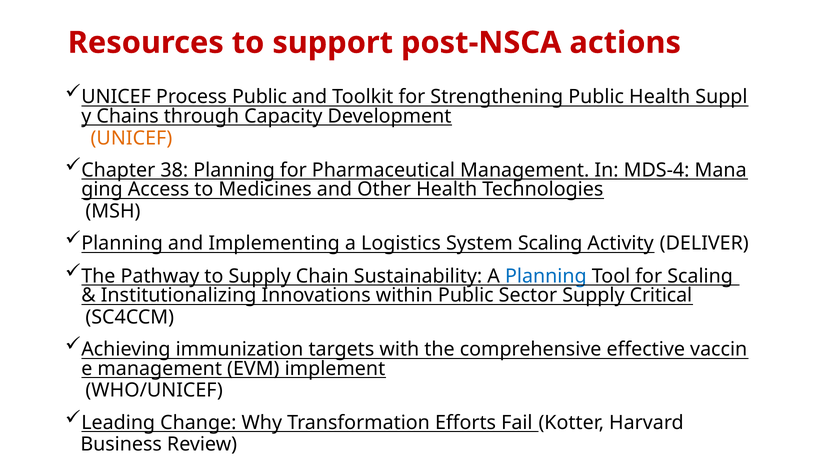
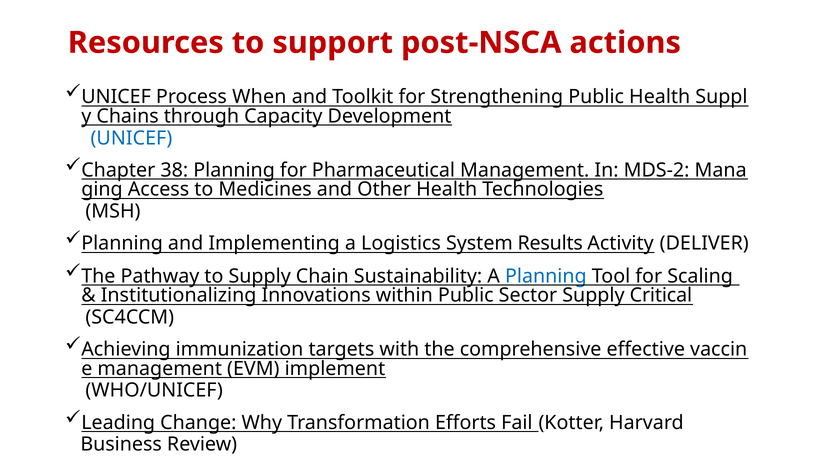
Process Public: Public -> When (259, 97)
UNICEF colour: orange -> blue (131, 138)
MDS-4: MDS-4 -> MDS-2 (657, 170)
System Scaling: Scaling -> Results (550, 243)
